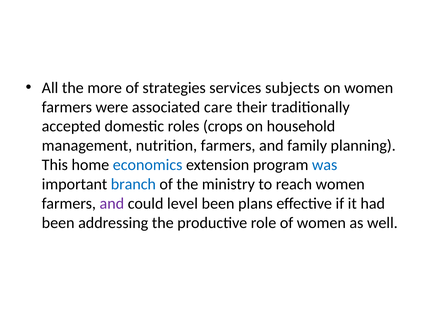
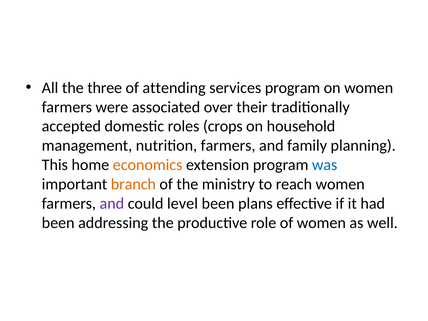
more: more -> three (105, 88)
strategies: strategies -> attending (174, 88)
services subjects: subjects -> program (293, 88)
care: care -> over (218, 107)
economics colour: blue -> orange (148, 165)
branch colour: blue -> orange (133, 184)
